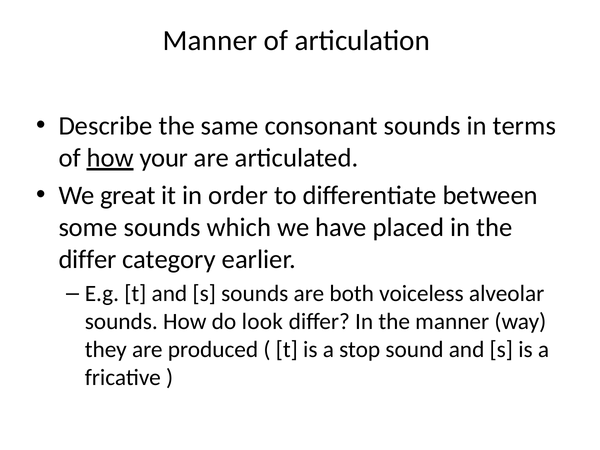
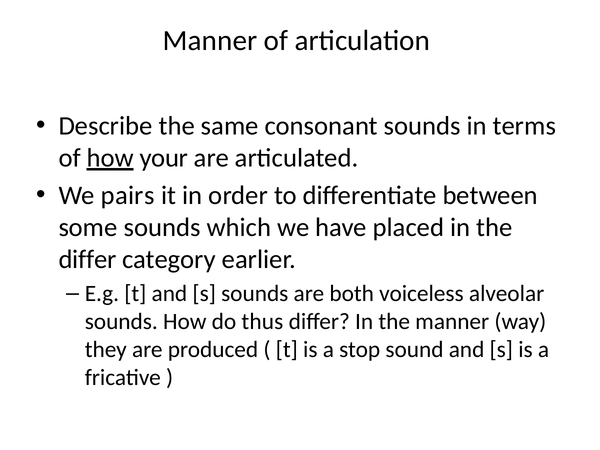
great: great -> pairs (128, 195)
look: look -> thus (262, 322)
